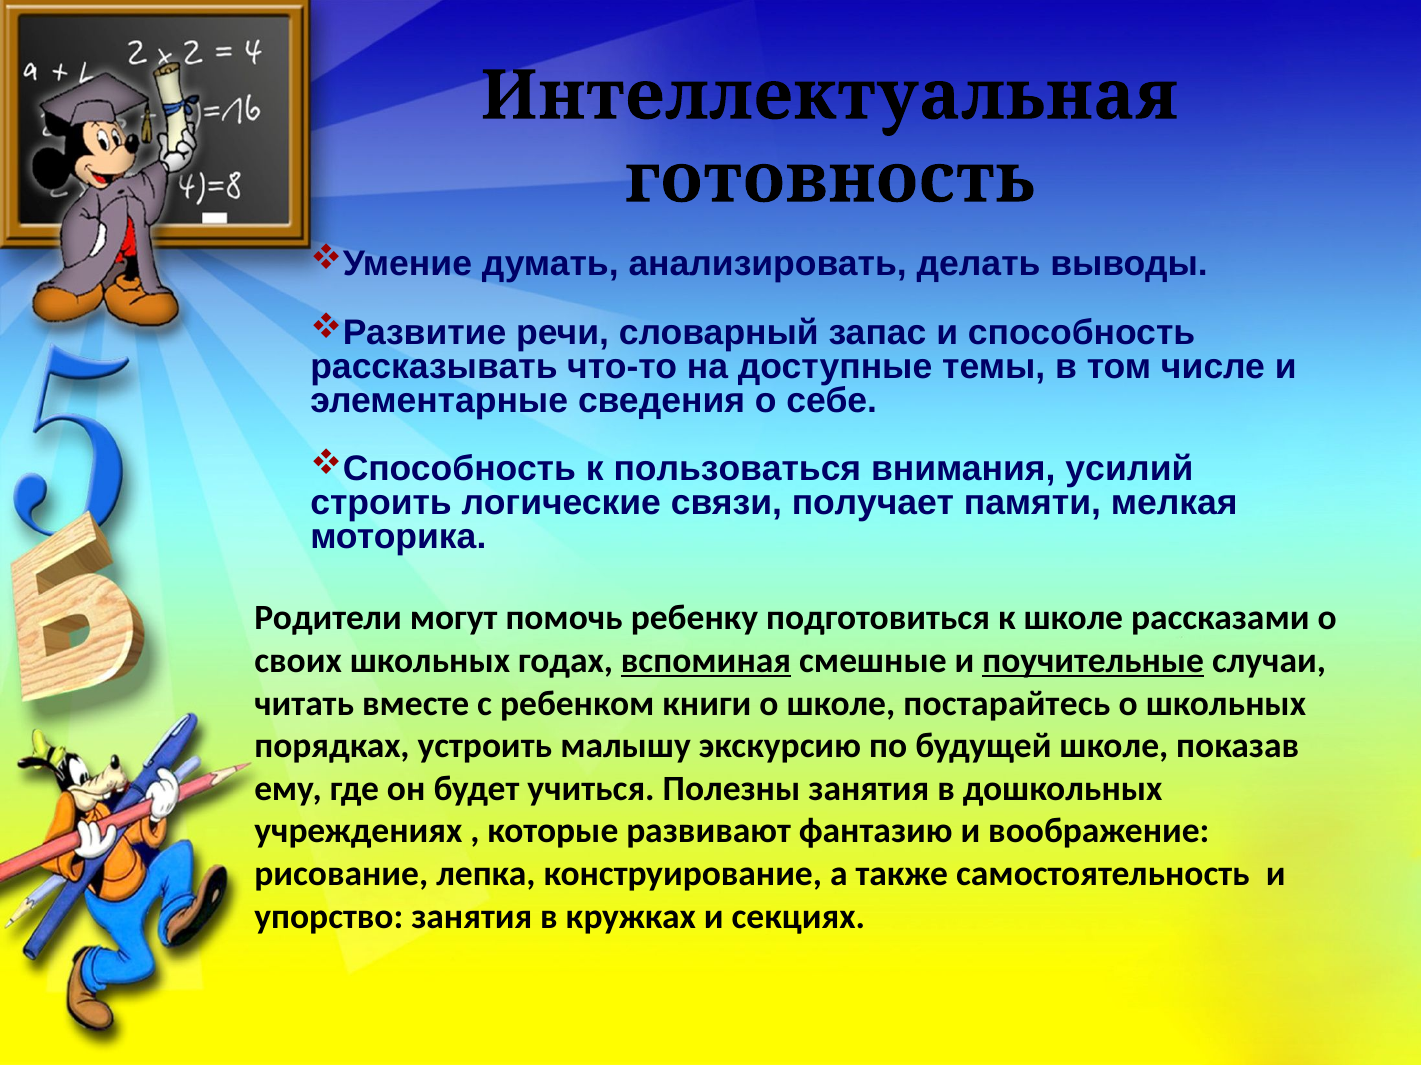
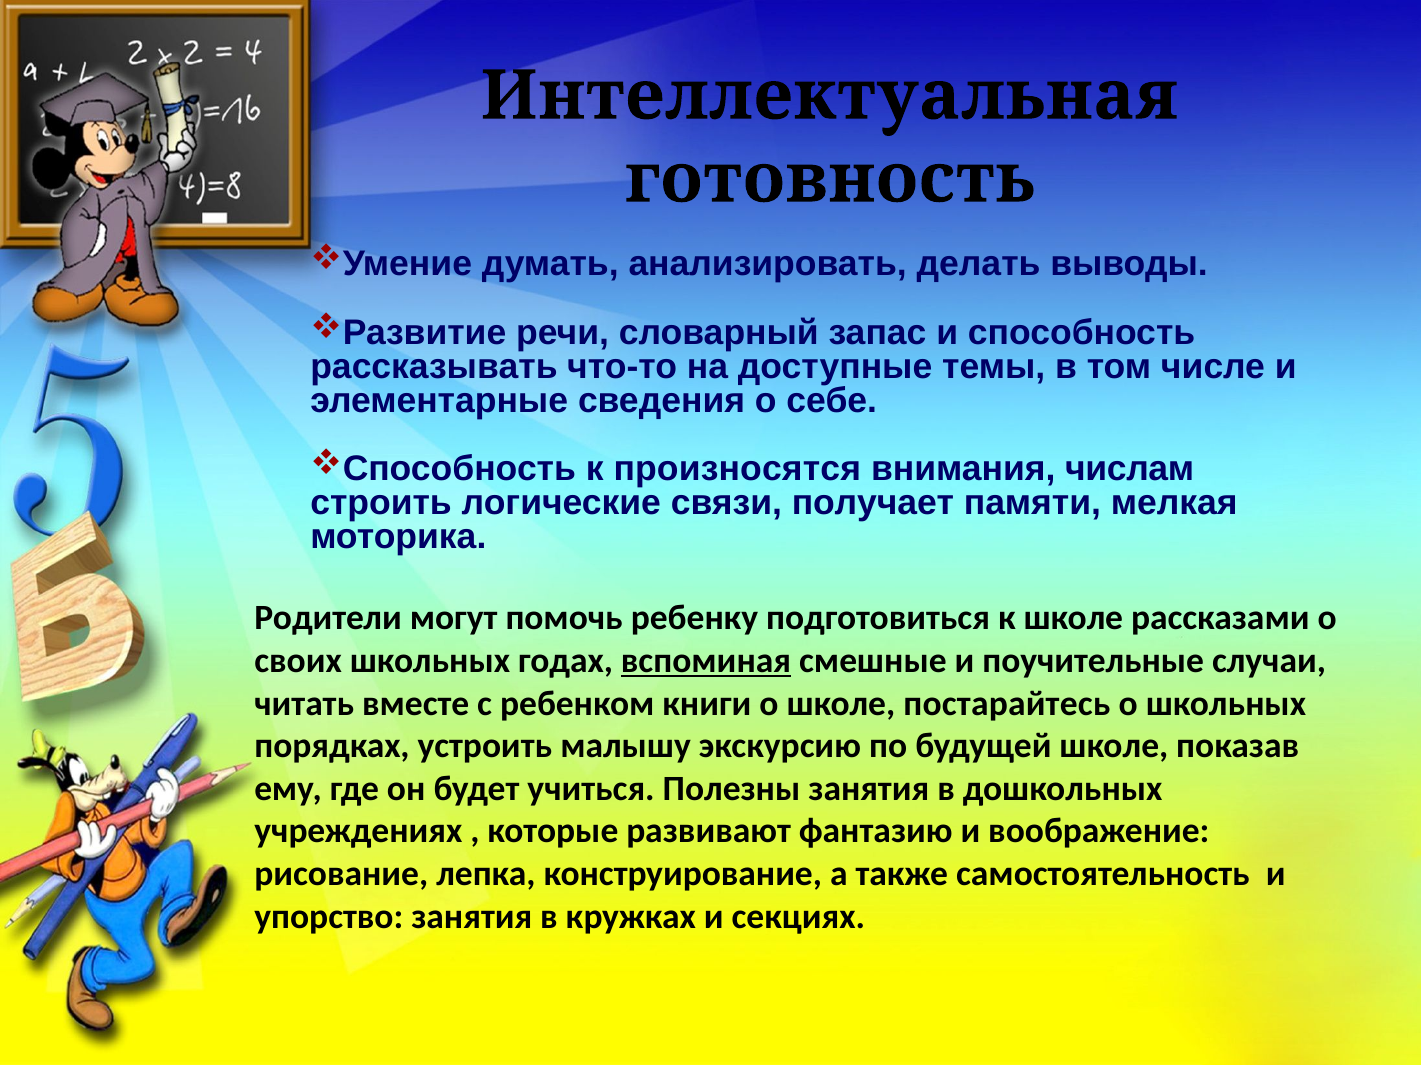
пользоваться: пользоваться -> произносятся (737, 469)
усилий: усилий -> числам (1130, 469)
поучительные underline: present -> none (1093, 661)
